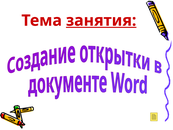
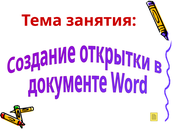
занятия underline: present -> none (101, 20)
